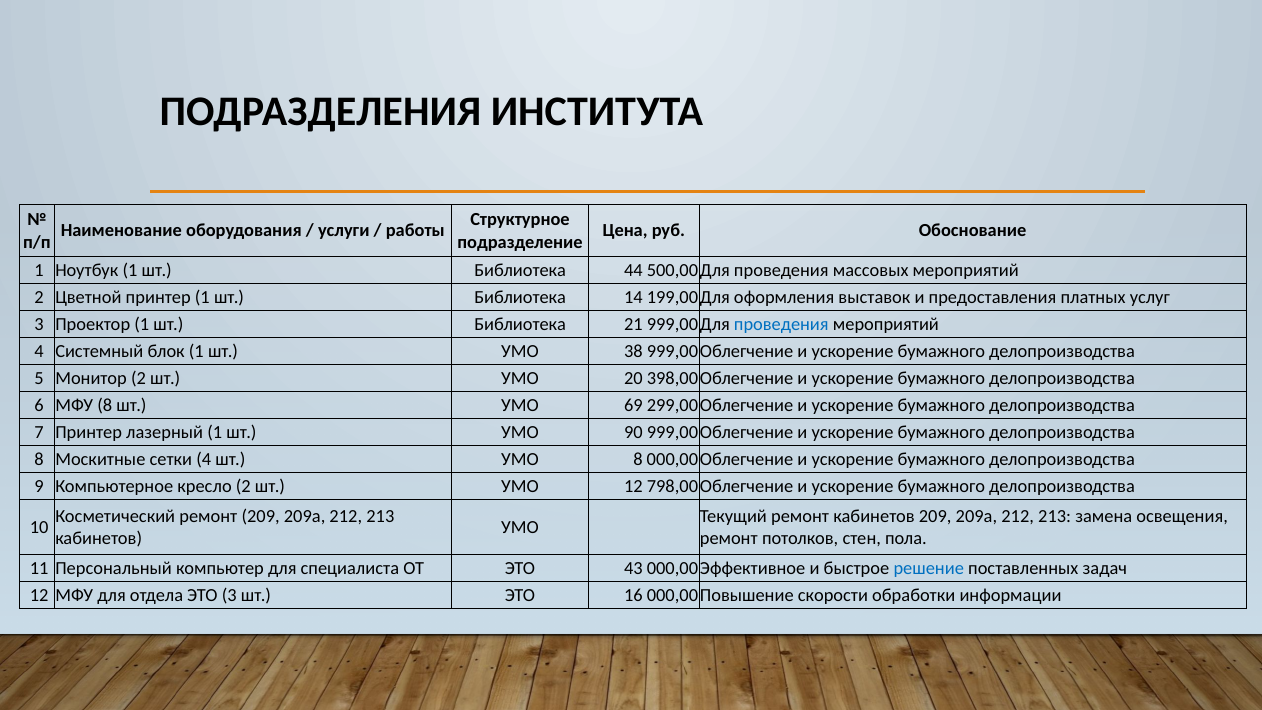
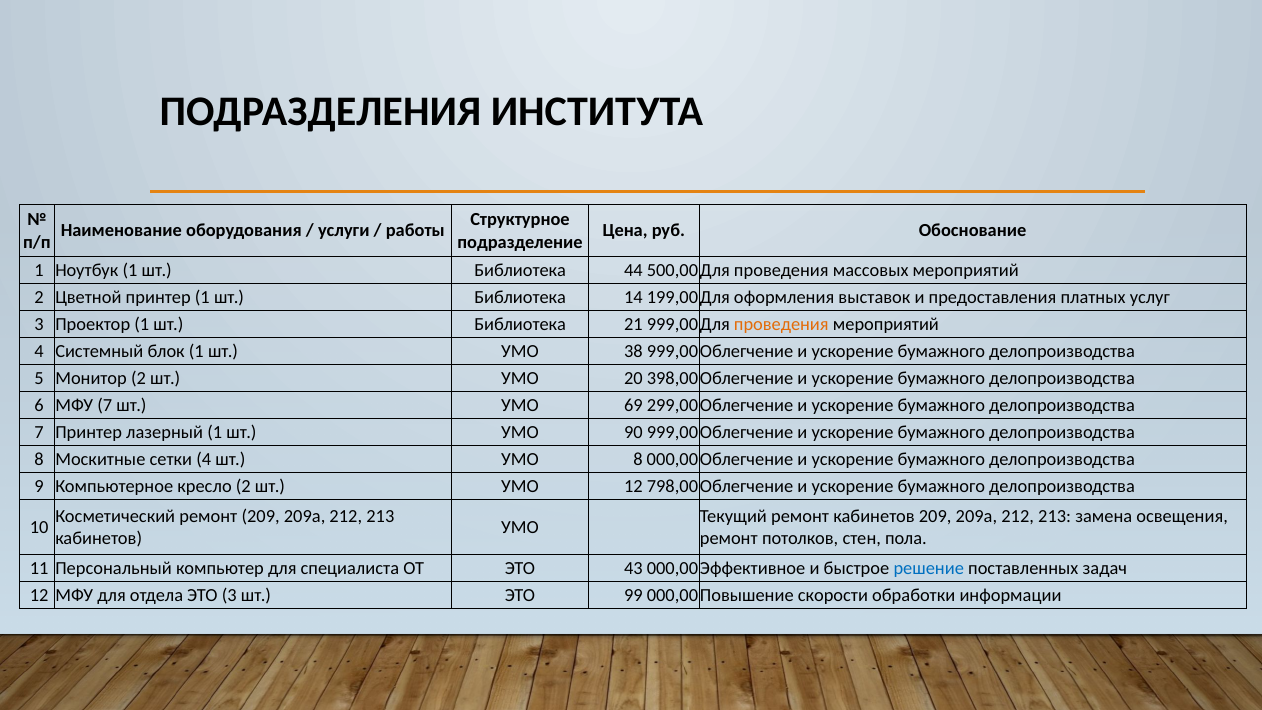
проведения colour: blue -> orange (781, 324)
МФУ 8: 8 -> 7 (105, 405)
16: 16 -> 99 (633, 595)
